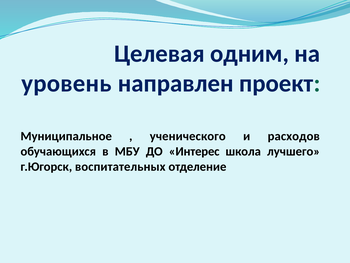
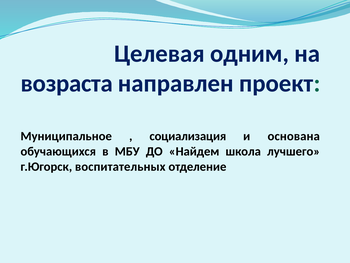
уровень: уровень -> возраста (67, 83)
ученического: ученического -> социализация (188, 136)
расходов: расходов -> основана (294, 136)
Интерес: Интерес -> Найдем (194, 151)
